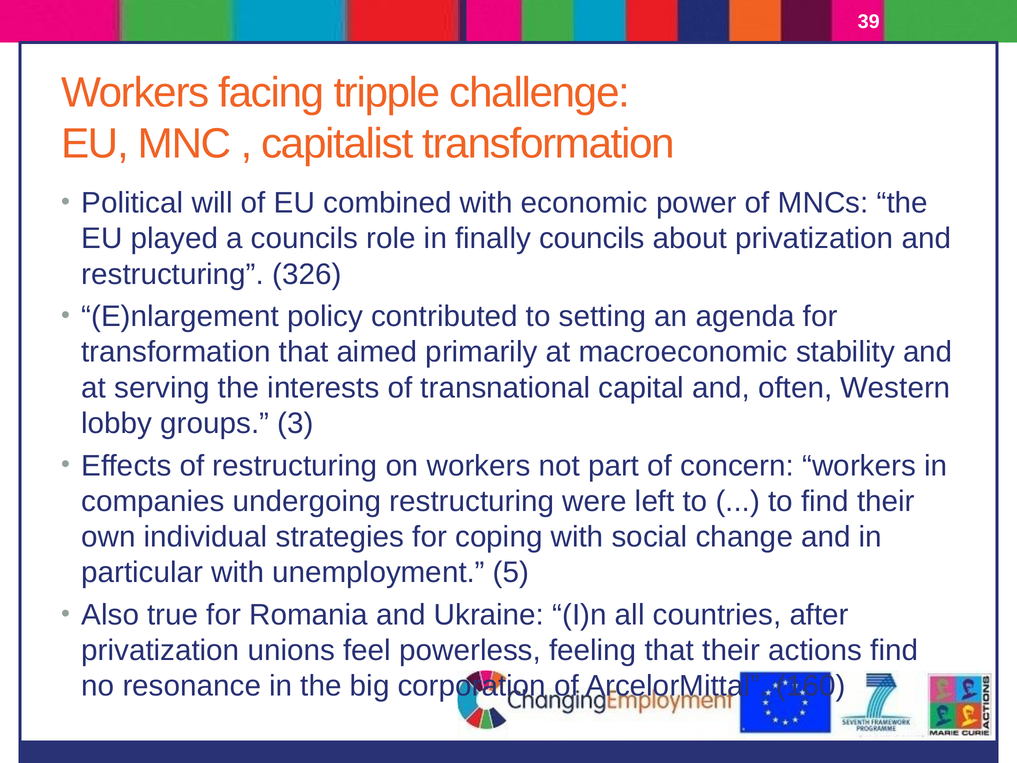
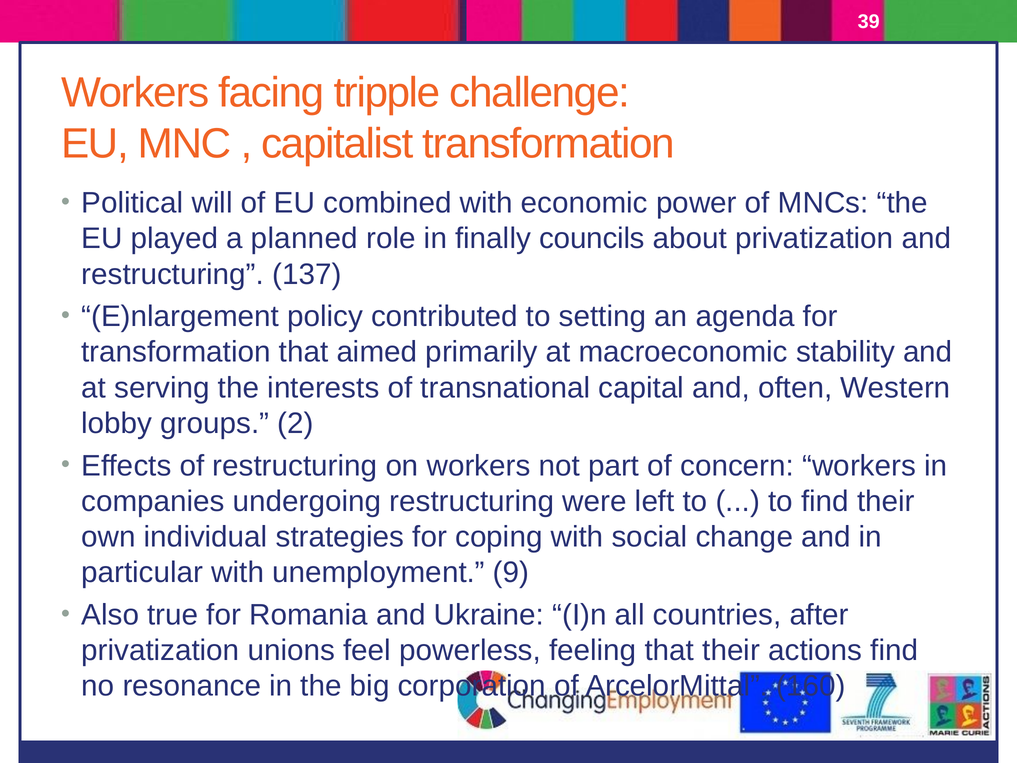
a councils: councils -> planned (304, 239)
326: 326 -> 137 (307, 274)
3: 3 -> 2 (295, 423)
5: 5 -> 9 (511, 572)
